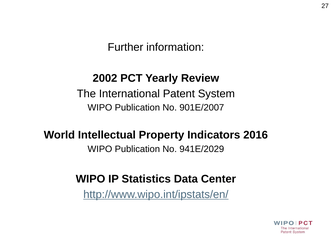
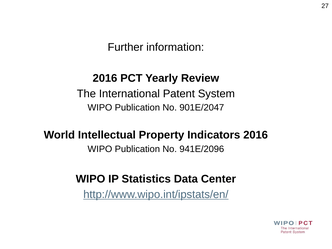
2002: 2002 -> 2016 (105, 78)
901E/2007: 901E/2007 -> 901E/2047 (202, 108)
941E/2029: 941E/2029 -> 941E/2096 (202, 149)
